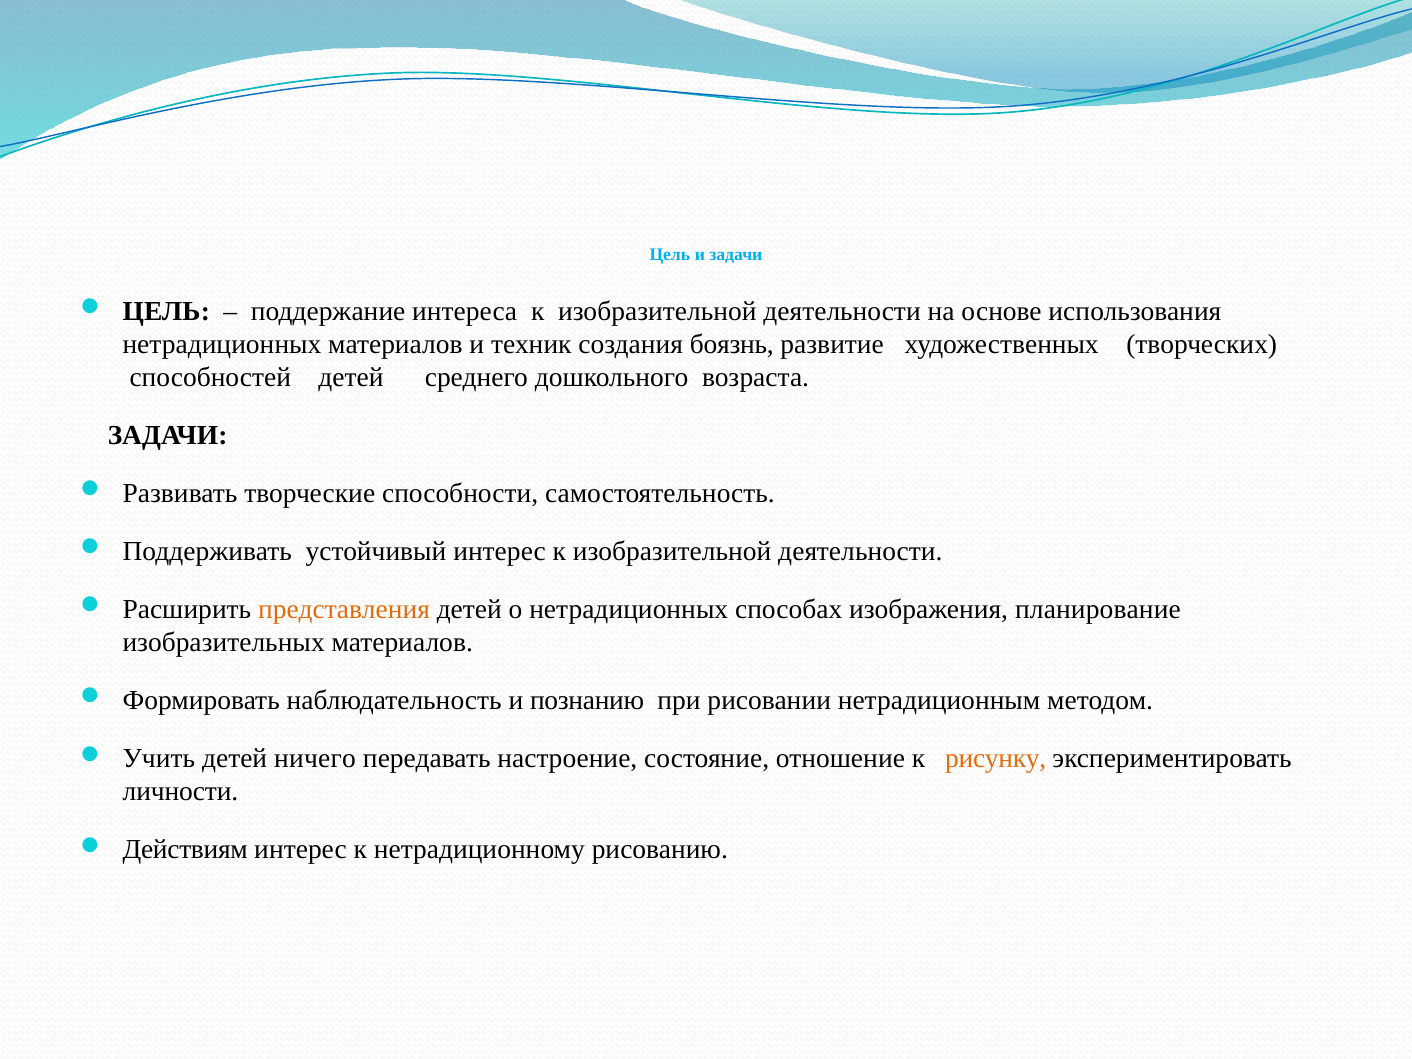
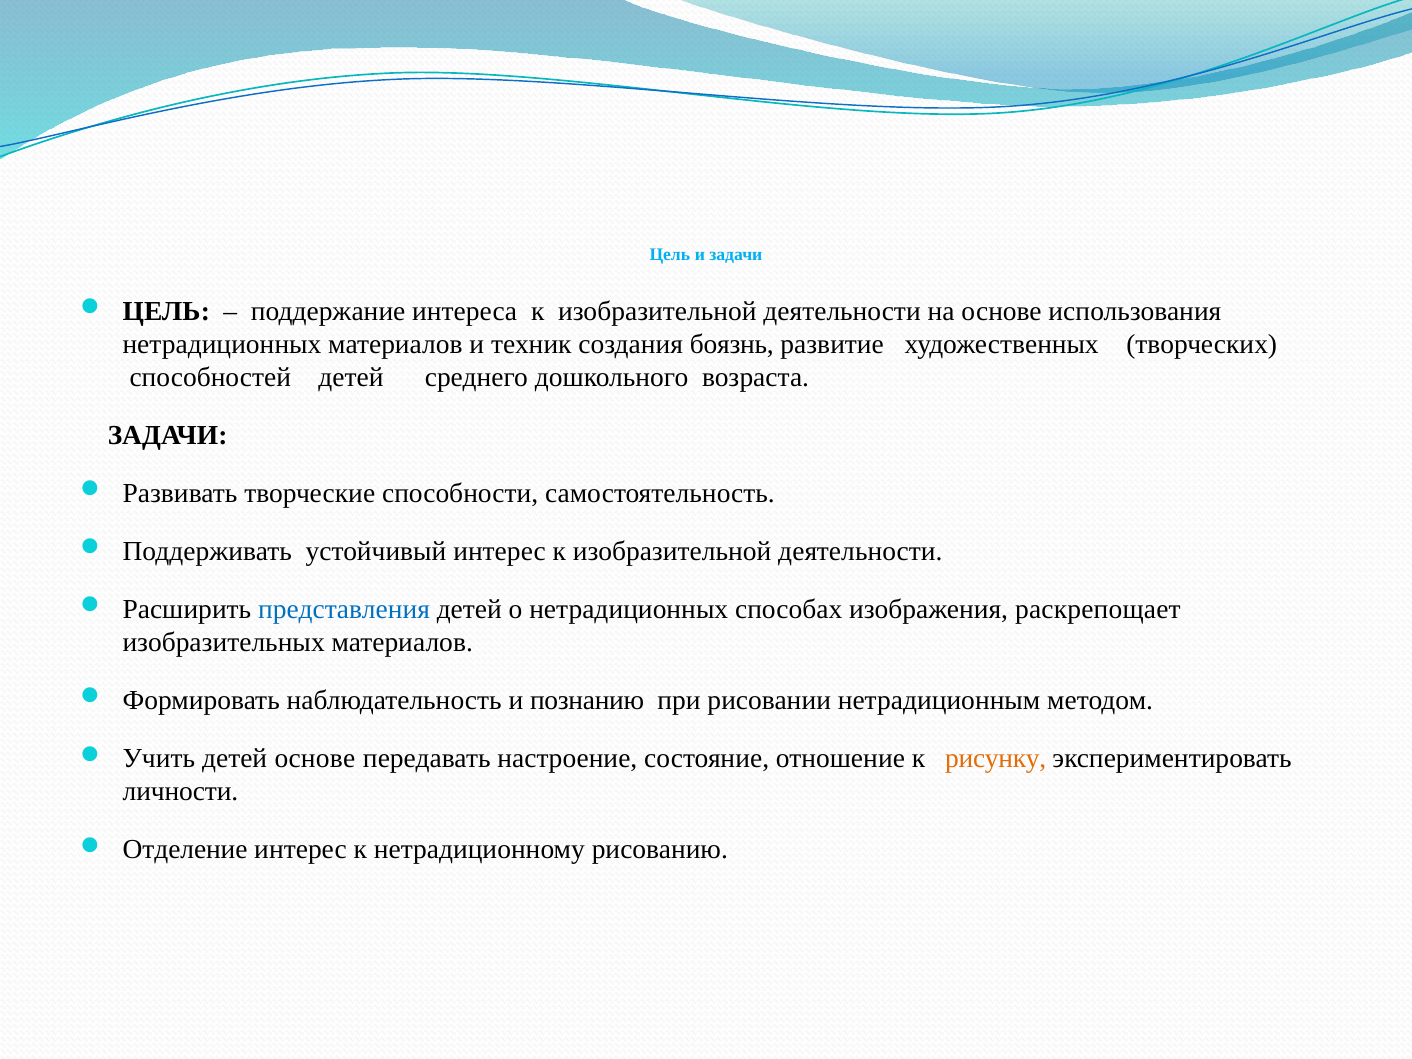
представления colour: orange -> blue (344, 610)
планирование: планирование -> раскрепощает (1098, 610)
детей ничего: ничего -> основе (315, 759)
Действиям: Действиям -> Отделение (185, 850)
